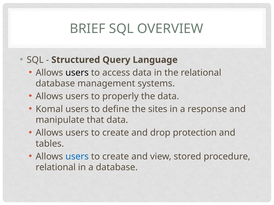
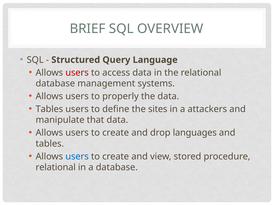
users colour: black -> red (77, 73)
Komal: Komal -> Tables (49, 109)
response: response -> attackers (207, 109)
protection: protection -> languages (195, 133)
